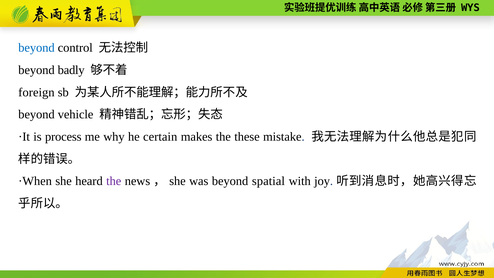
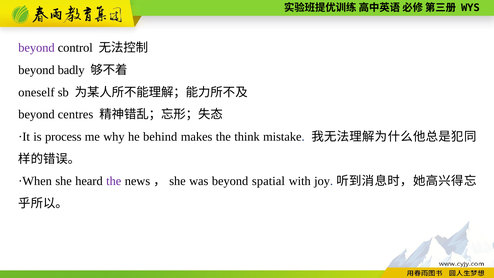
beyond colour: blue -> purple (36, 48)
foreign: foreign -> oneself (36, 92)
vehicle: vehicle -> centres (76, 114)
certain: certain -> behind (160, 137)
these: these -> think (247, 137)
